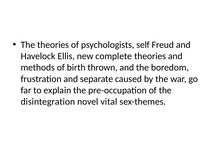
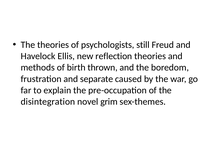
self: self -> still (143, 45)
complete: complete -> reflection (114, 56)
vital: vital -> grim (109, 101)
